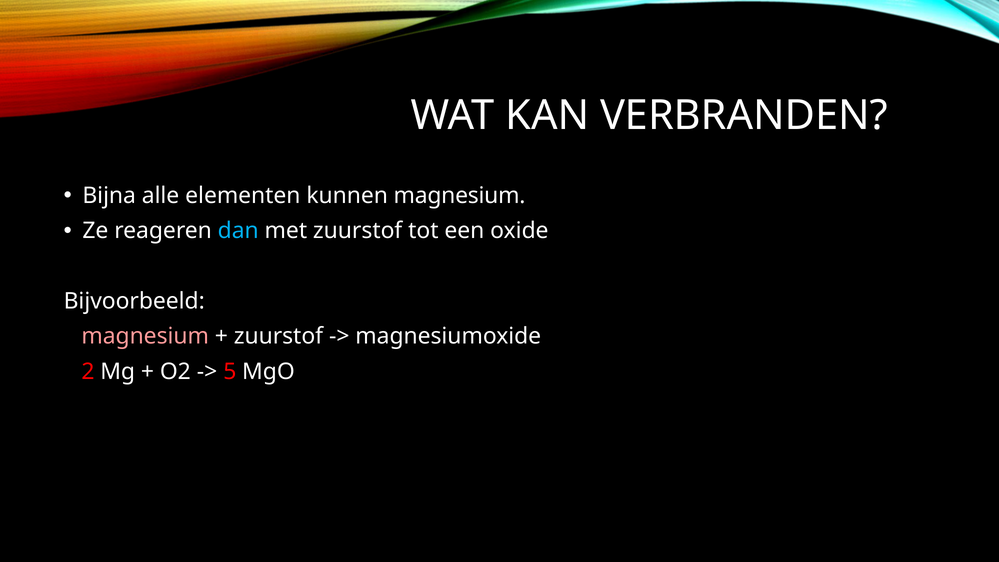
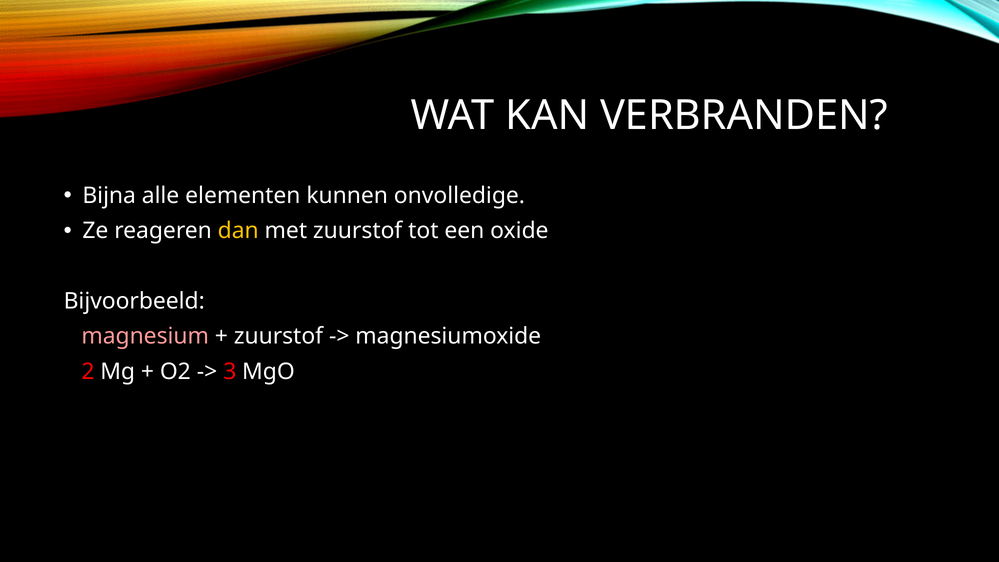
kunnen magnesium: magnesium -> onvolledige (459, 196)
dan colour: light blue -> yellow (238, 231)
5: 5 -> 3 (230, 371)
